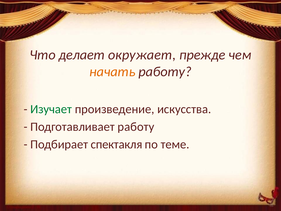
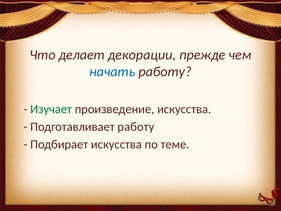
окружает: окружает -> декорации (142, 55)
начать colour: orange -> blue (112, 72)
Подбирает спектакля: спектакля -> искусства (116, 144)
